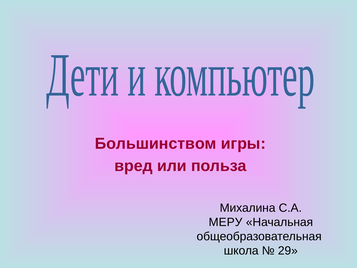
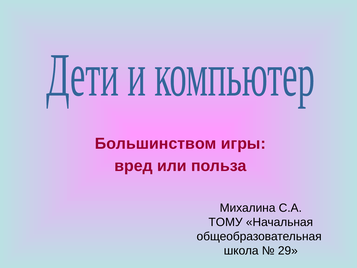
МЕРУ: МЕРУ -> ТОМУ (226, 222)
